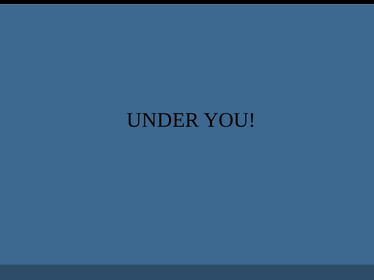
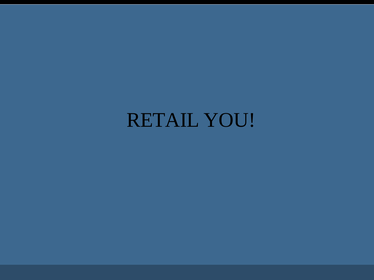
UNDER: UNDER -> RETAIL (163, 120)
